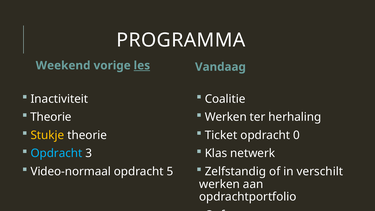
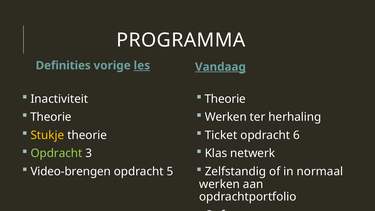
Weekend: Weekend -> Definities (63, 65)
Vandaag underline: none -> present (220, 67)
Coalitie: Coalitie -> Theorie (225, 99)
0: 0 -> 6 (297, 135)
Opdracht colour: light blue -> light green (56, 153)
Video-normaal: Video-normaal -> Video-brengen (71, 171)
verschilt: verschilt -> normaal (320, 171)
